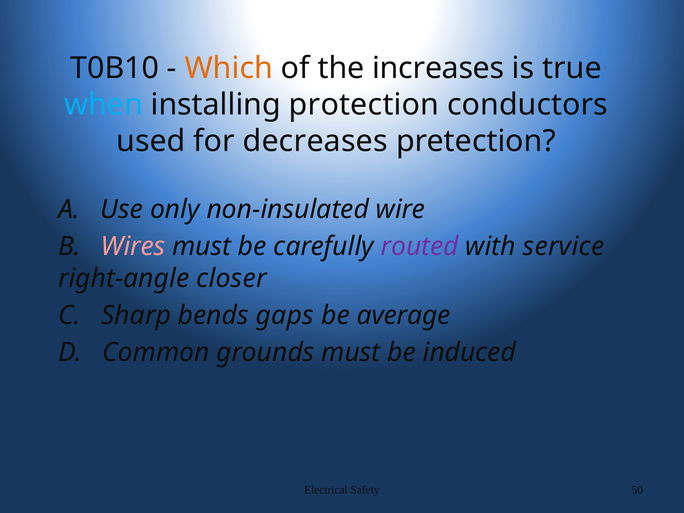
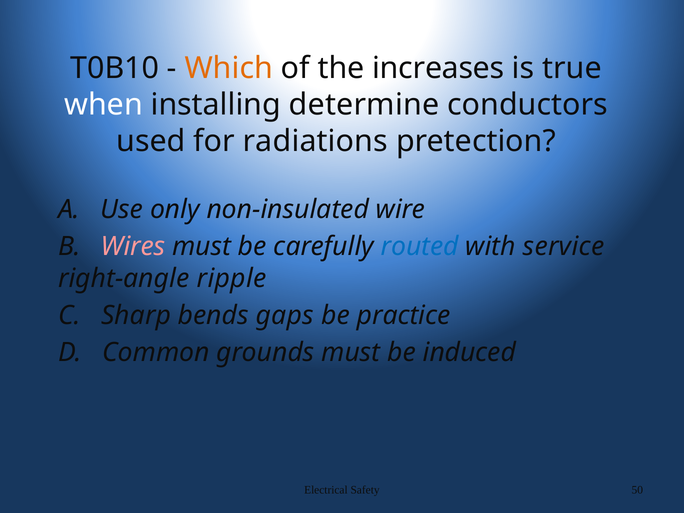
when colour: light blue -> white (104, 105)
protection: protection -> determine (364, 105)
decreases: decreases -> radiations (315, 141)
routed colour: purple -> blue (420, 246)
closer: closer -> ripple (232, 278)
average: average -> practice (404, 316)
